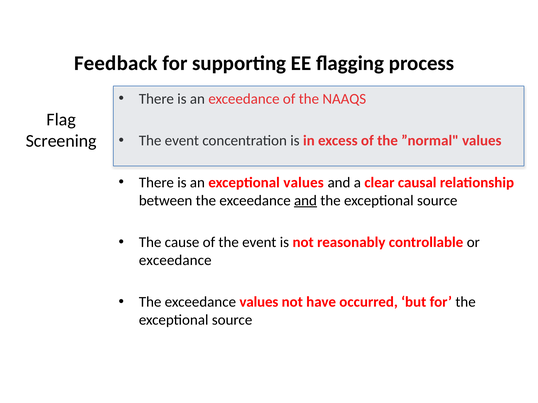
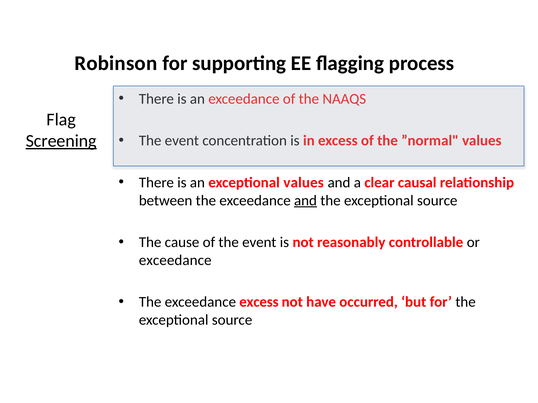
Feedback: Feedback -> Robinson (116, 63)
Screening underline: none -> present (61, 141)
exceedance values: values -> excess (259, 302)
